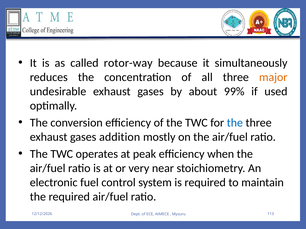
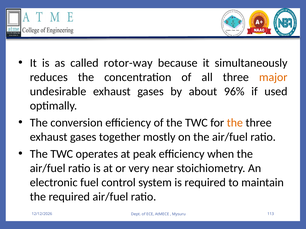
99%: 99% -> 96% (234, 92)
the colour: blue -> orange (235, 123)
addition: addition -> together (120, 137)
